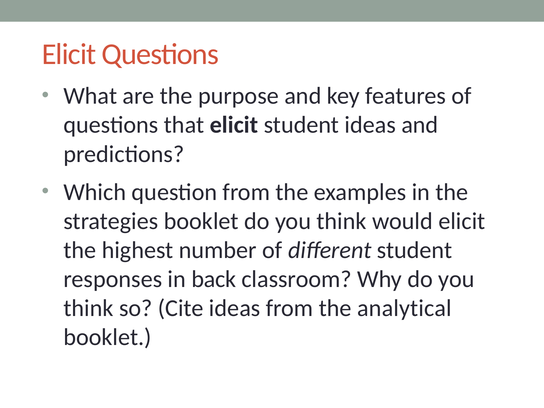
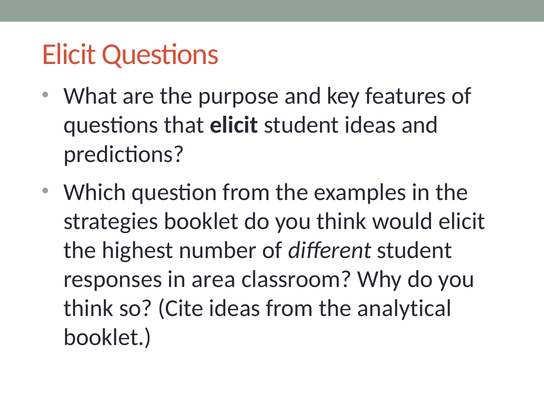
back: back -> area (213, 279)
